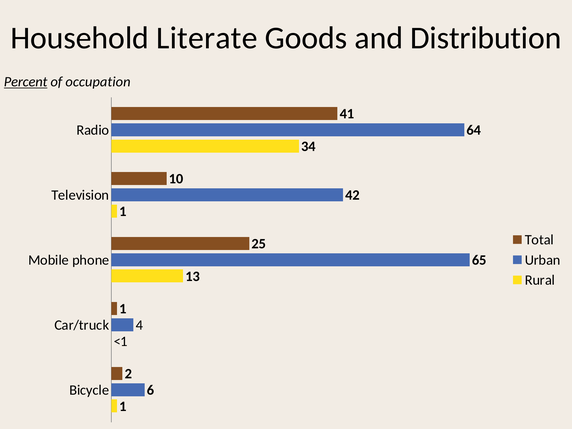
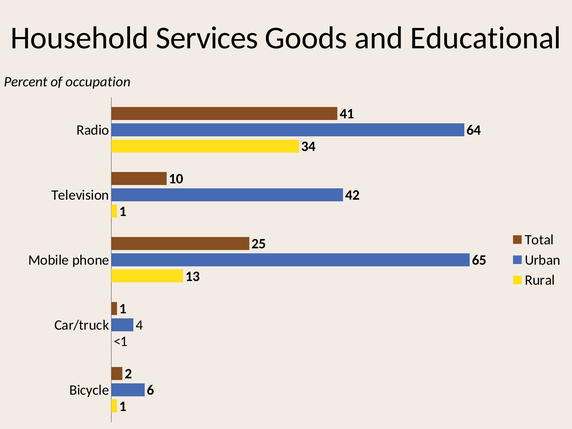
Literate: Literate -> Services (207, 38)
Distribution: Distribution -> Educational (486, 38)
Percent underline: present -> none (26, 82)
